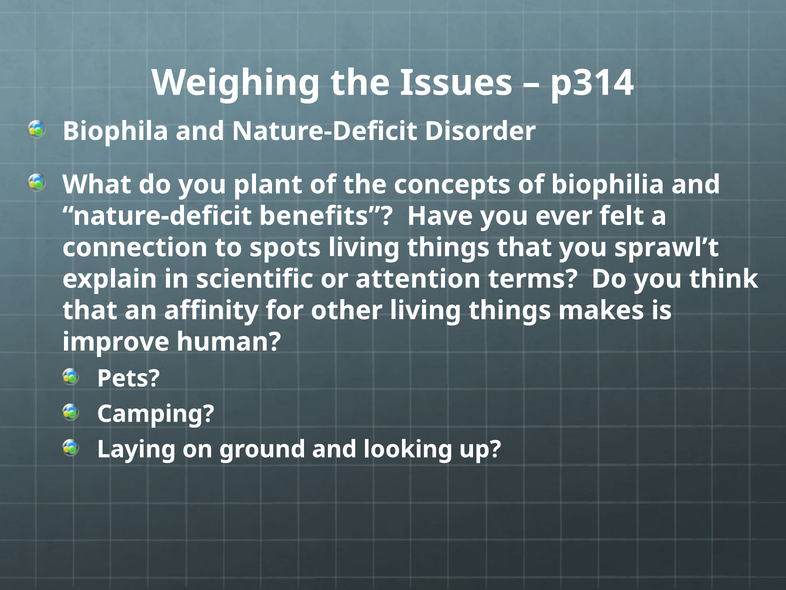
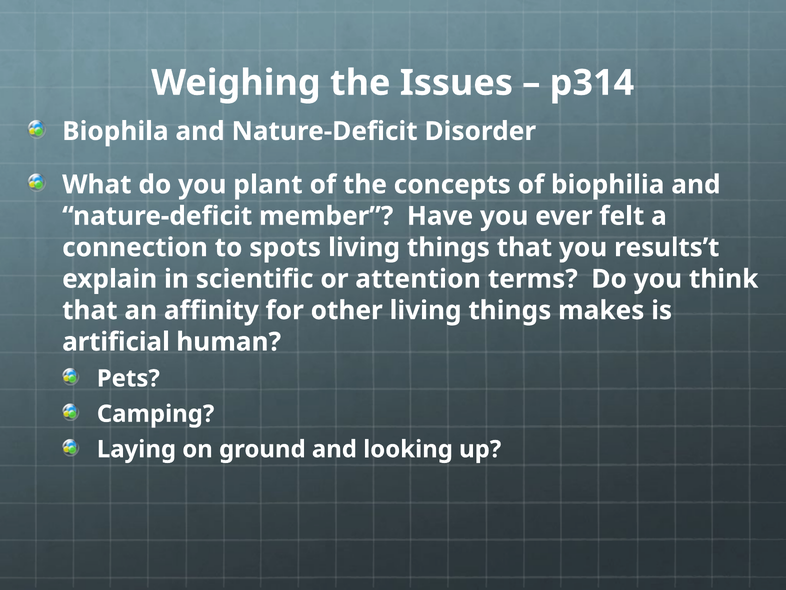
benefits: benefits -> member (326, 216)
sprawl’t: sprawl’t -> results’t (667, 247)
improve: improve -> artificial (116, 342)
